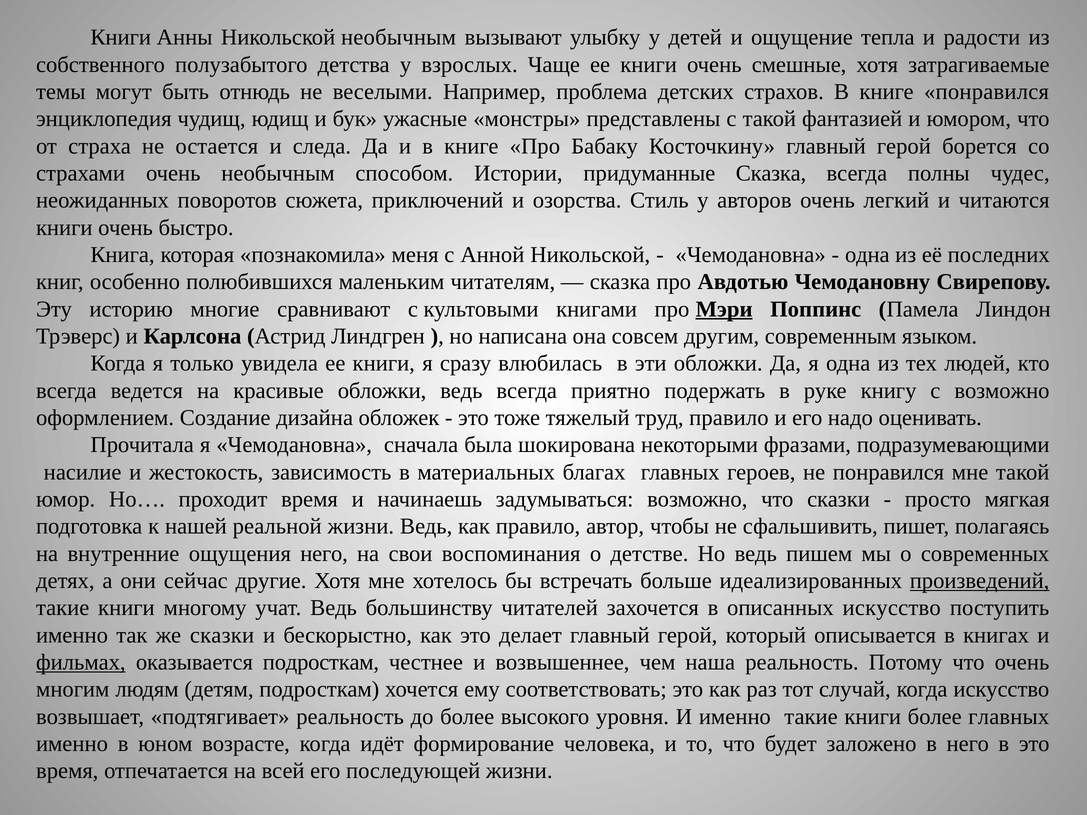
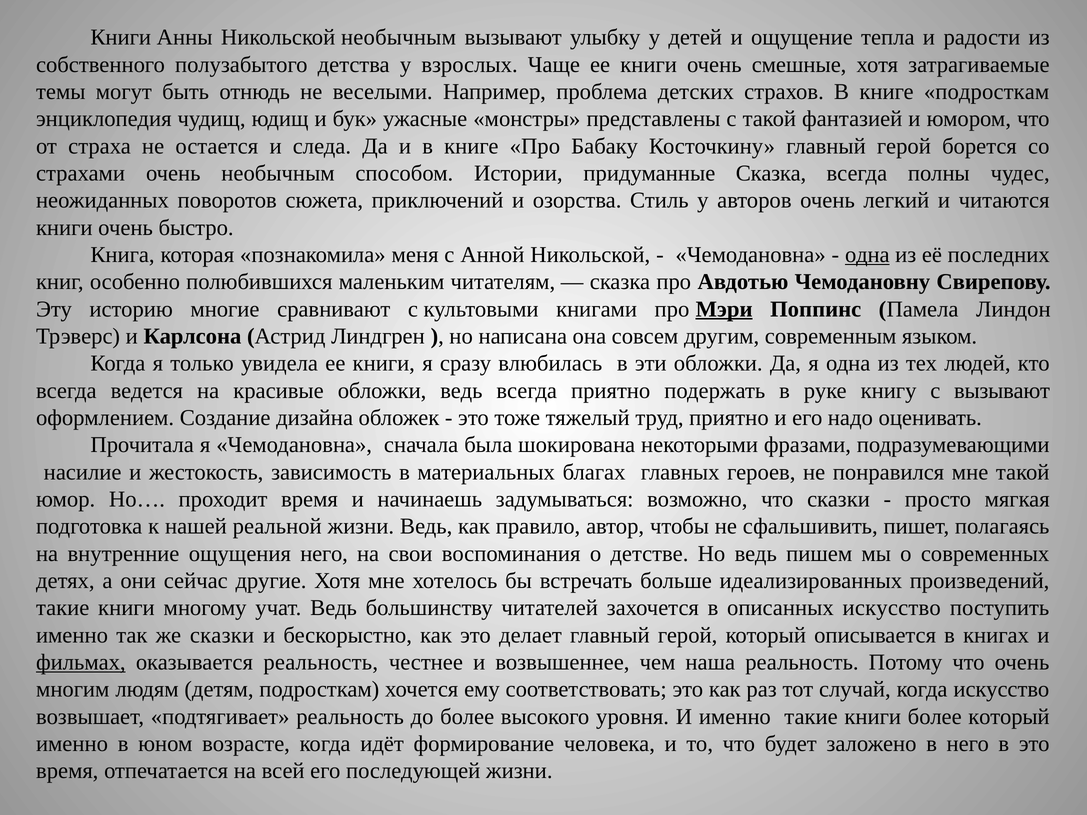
книге понравился: понравился -> подросткам (987, 92)
одна underline: none -> present (867, 255)
с возможно: возможно -> вызывают (1002, 391)
труд правило: правило -> приятно (729, 418)
произведений underline: present -> none (980, 581)
оказывается подросткам: подросткам -> реальность (321, 662)
более главных: главных -> который (1009, 717)
